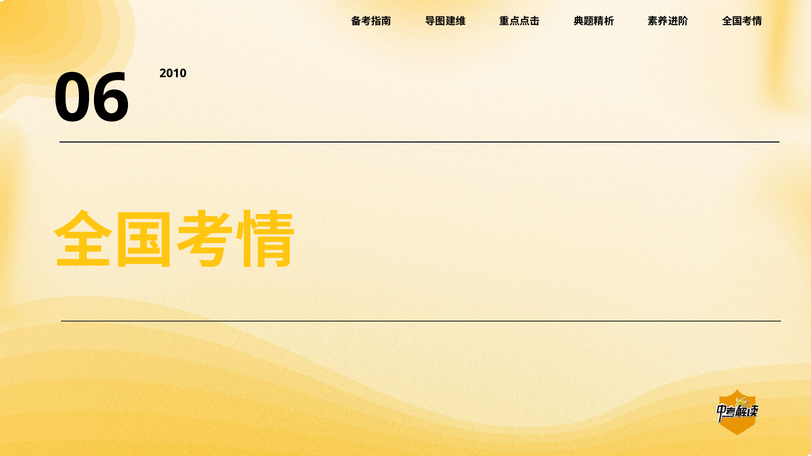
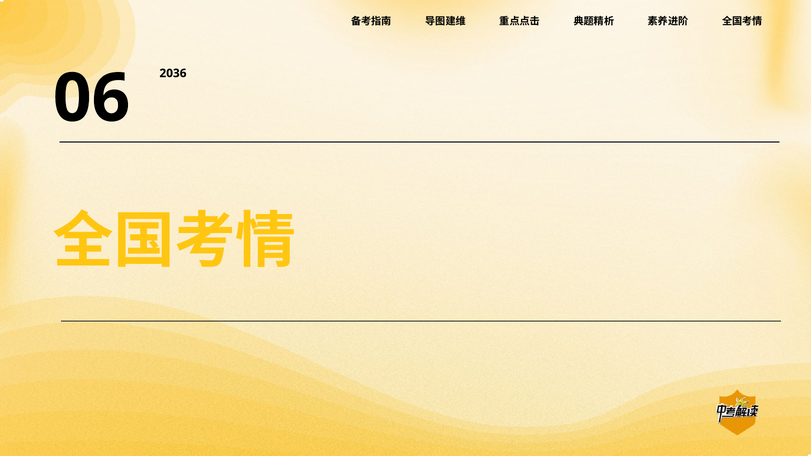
2010: 2010 -> 2036 (173, 73)
